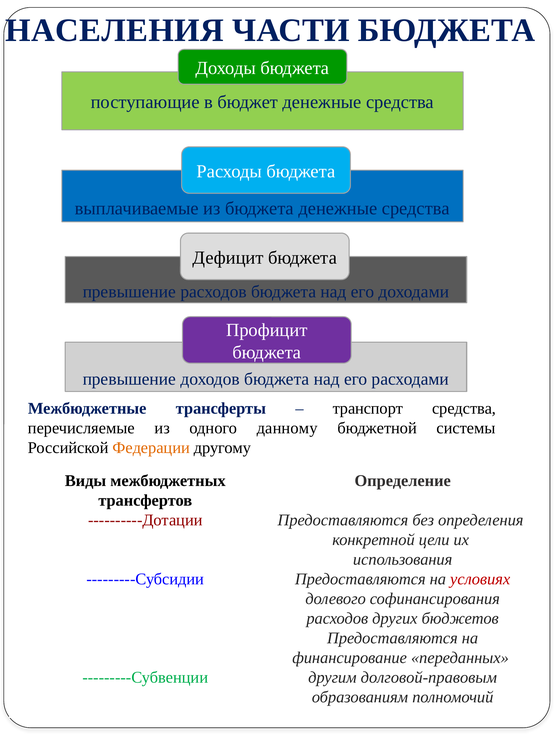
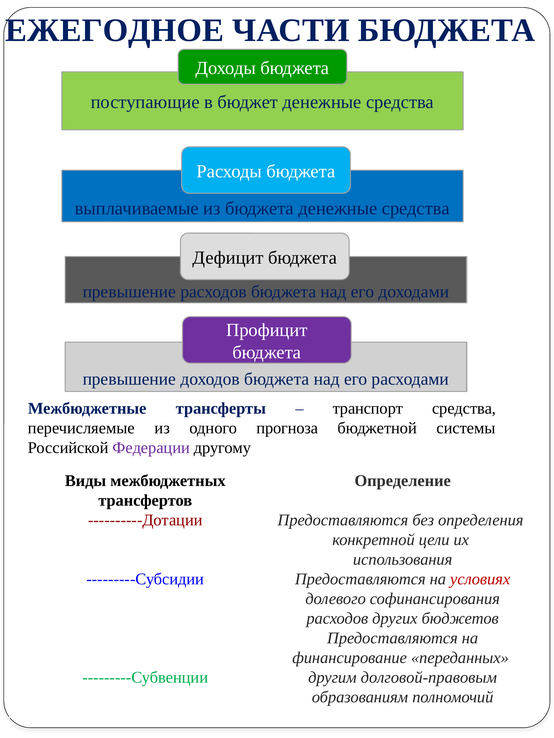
НАСЕЛЕНИЯ: НАСЕЛЕНИЯ -> ЕЖЕГОДНОЕ (115, 30)
данному: данному -> прогноза (287, 429)
Федерации colour: orange -> purple (151, 448)
